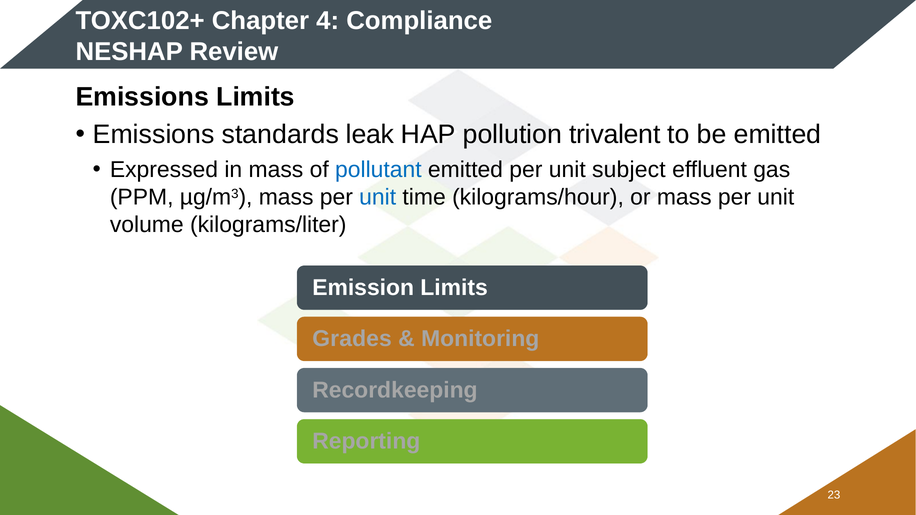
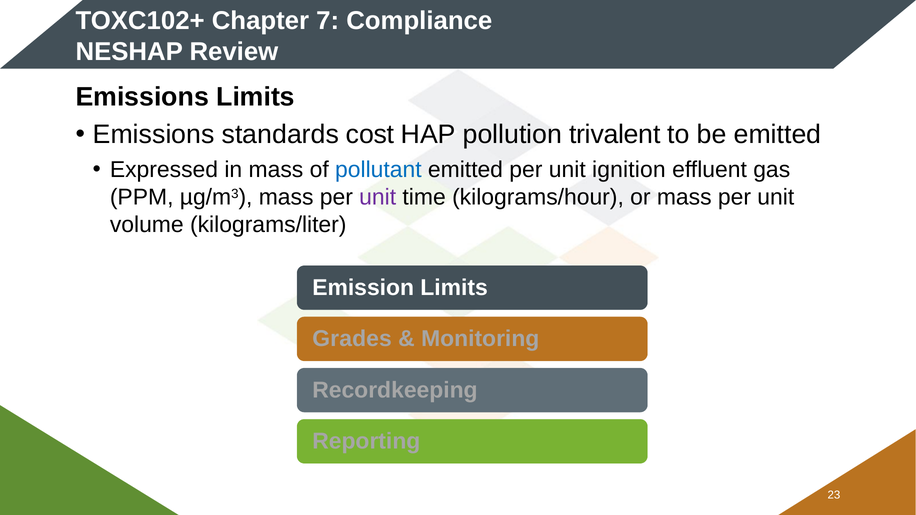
4: 4 -> 7 (328, 21)
leak: leak -> cost (370, 135)
subject: subject -> ignition (629, 170)
unit colour: blue -> purple (378, 197)
